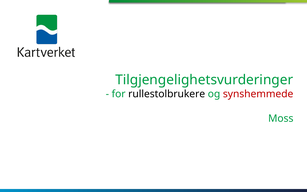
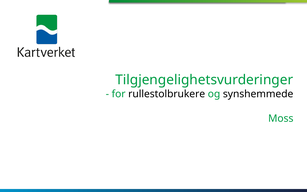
synshemmede colour: red -> black (258, 94)
